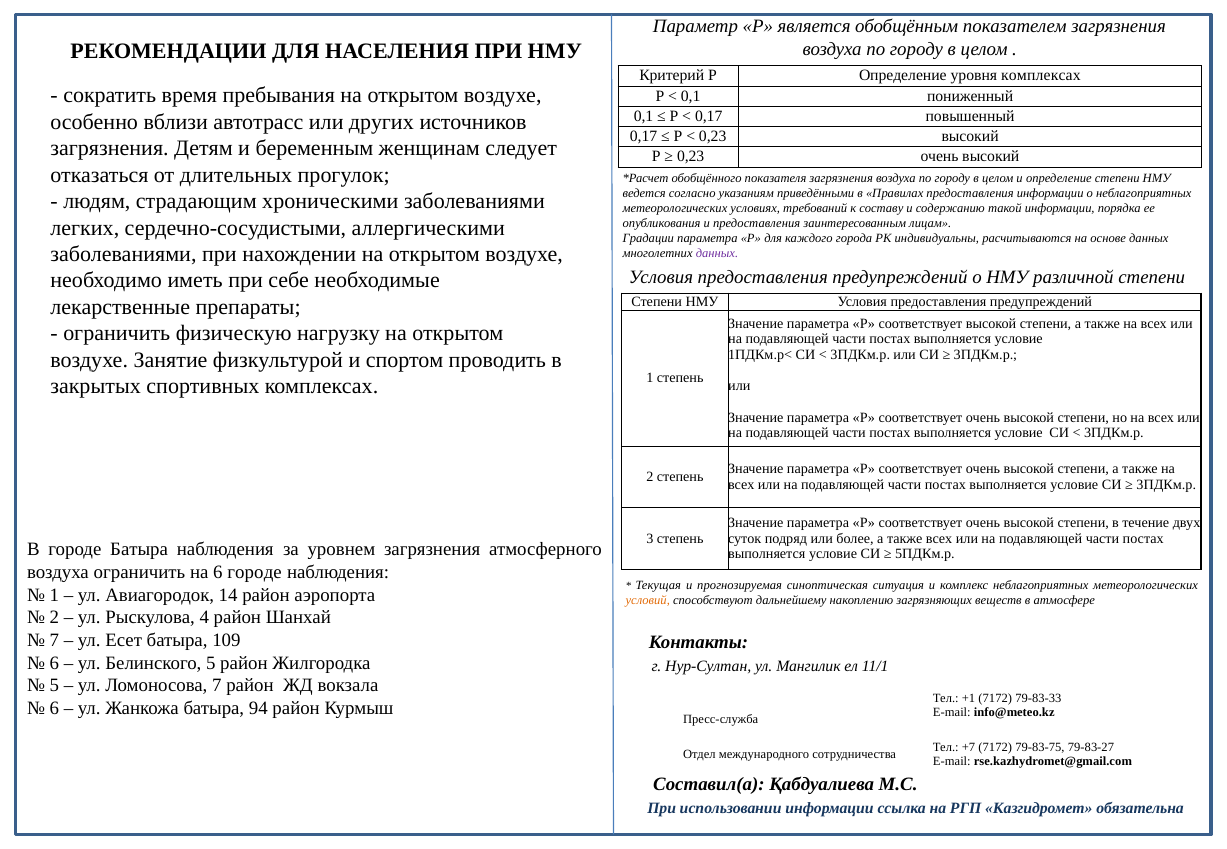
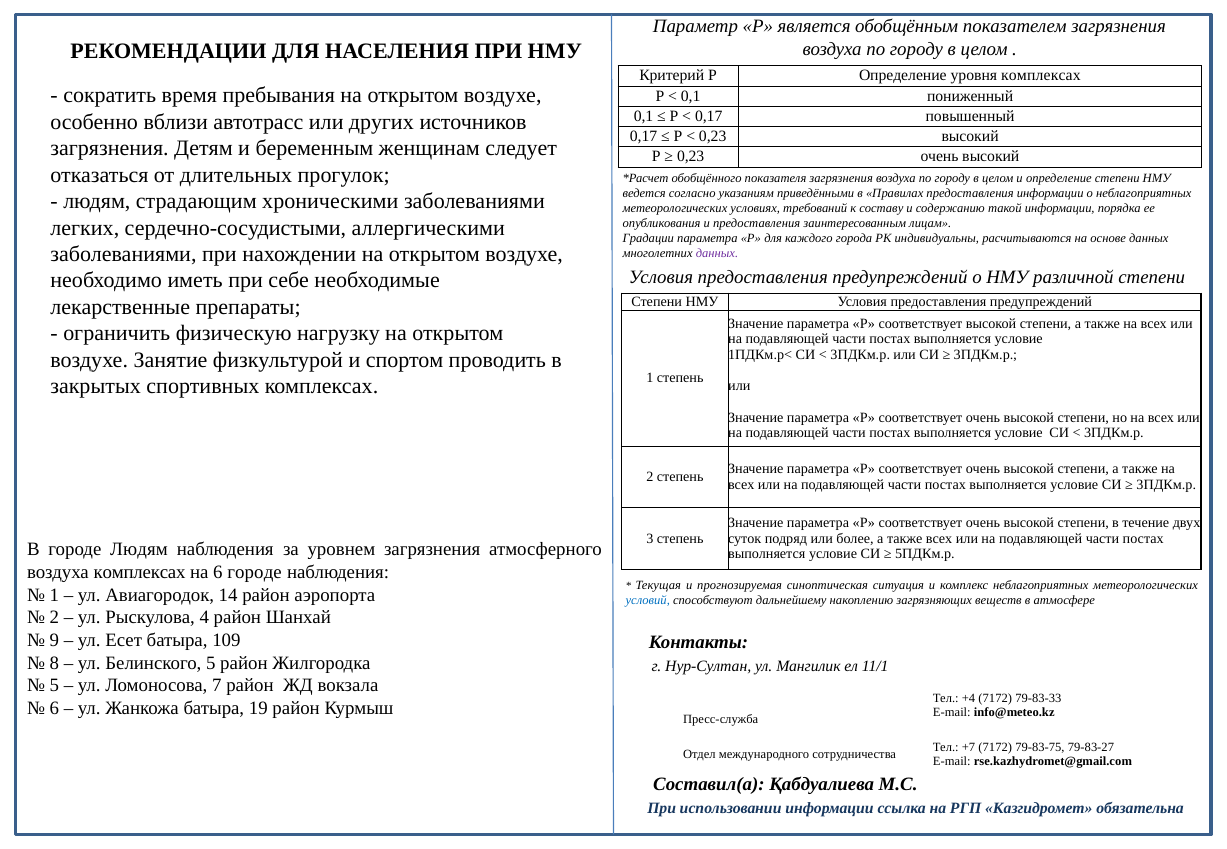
городе Батыра: Батыра -> Людям (139, 550)
воздуха ограничить: ограничить -> комплексах (140, 573)
условий colour: orange -> blue (648, 601)
7: 7 -> 9 (54, 641)
6: 6 -> 8 (54, 663)
+1: +1 -> +4 (968, 699)
94: 94 -> 19 (258, 708)
